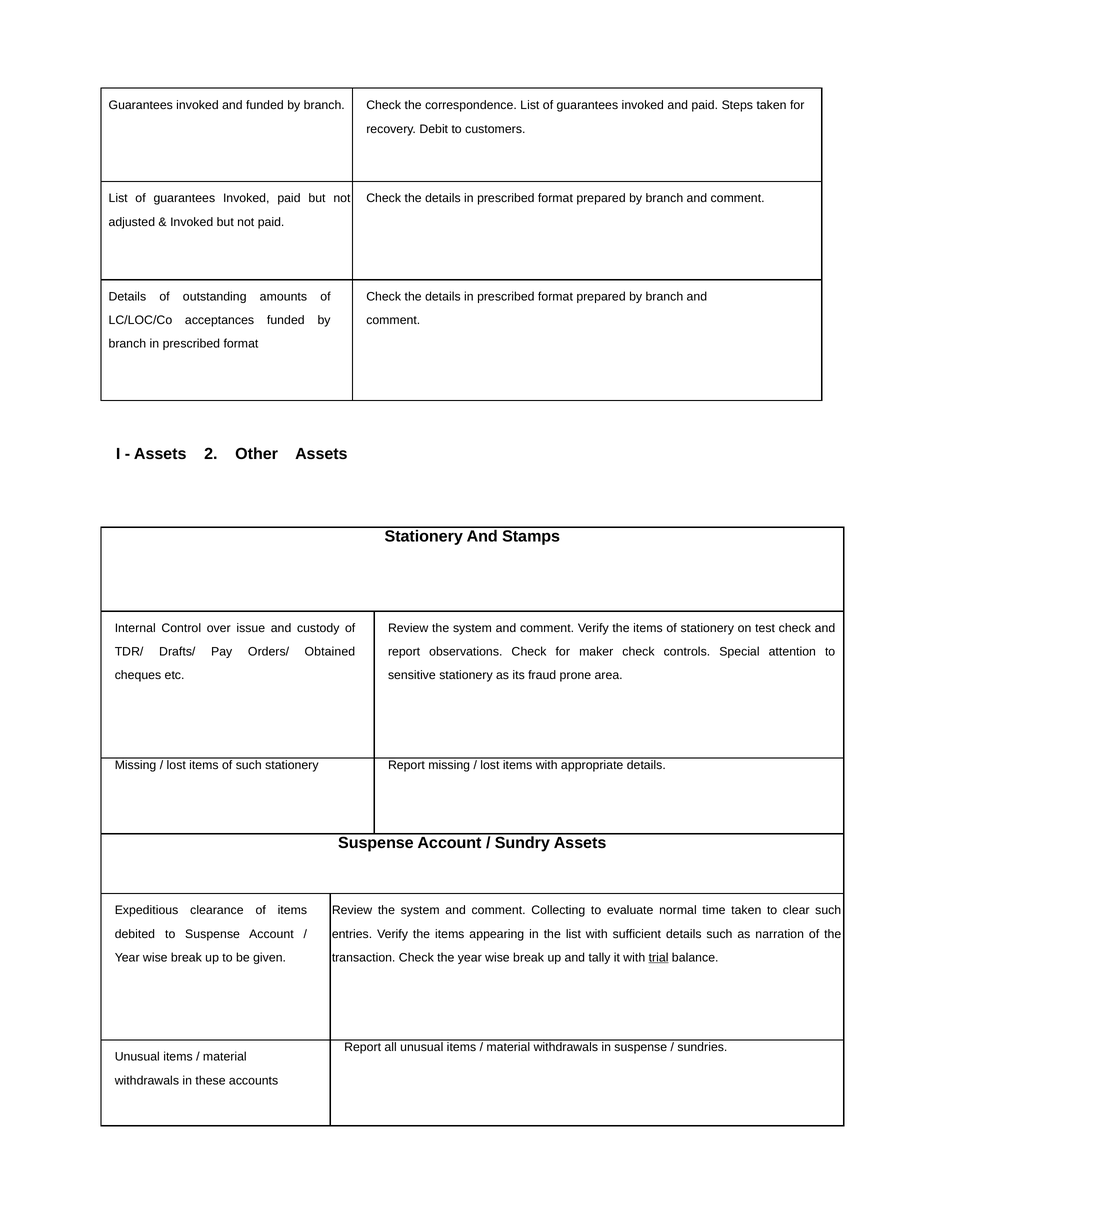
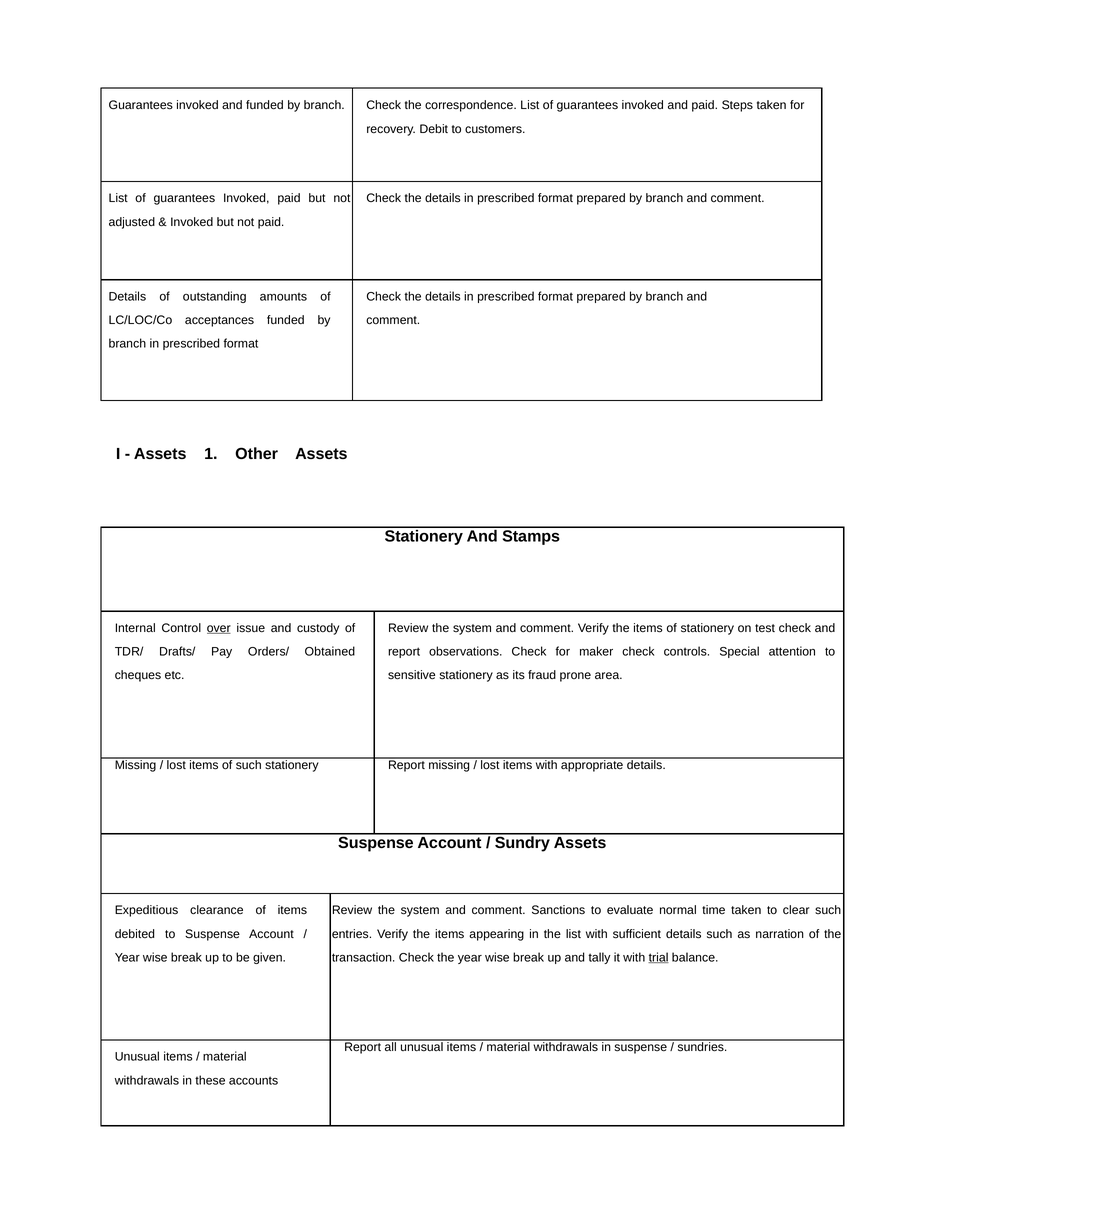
2: 2 -> 1 (211, 454)
over underline: none -> present (219, 628)
Collecting: Collecting -> Sanctions (558, 911)
